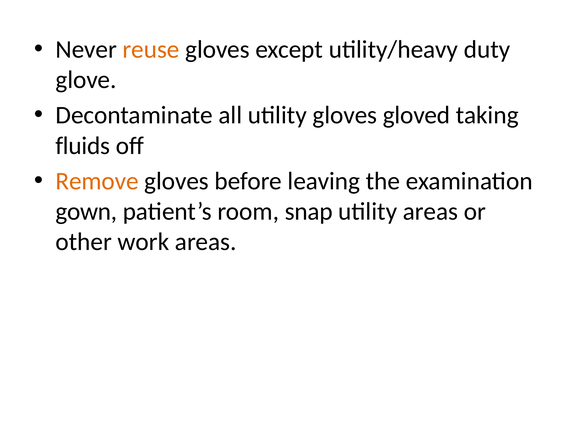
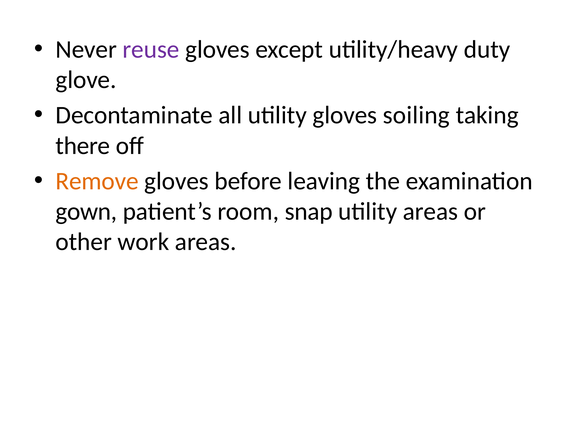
reuse colour: orange -> purple (151, 49)
gloved: gloved -> soiling (416, 115)
fluids: fluids -> there (83, 146)
